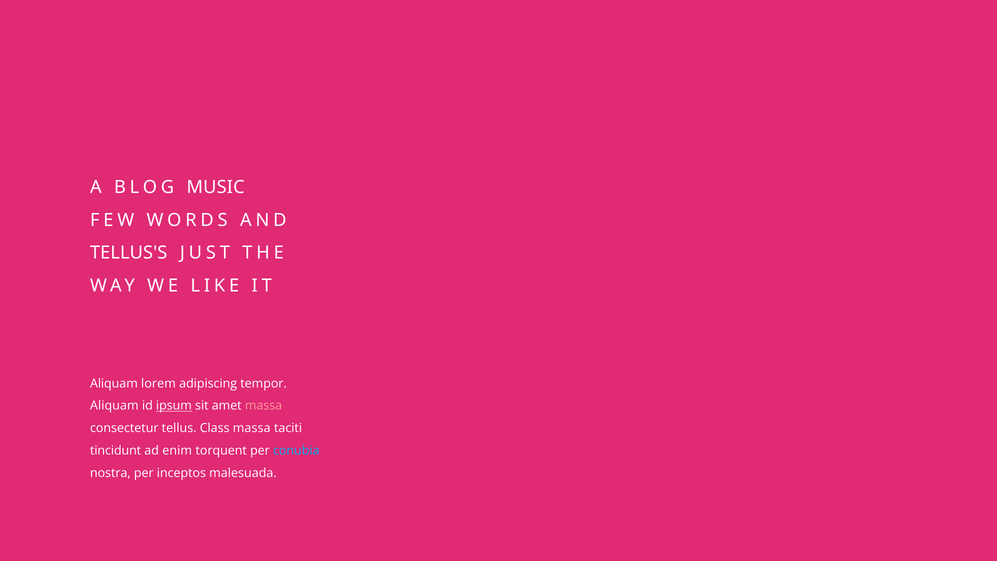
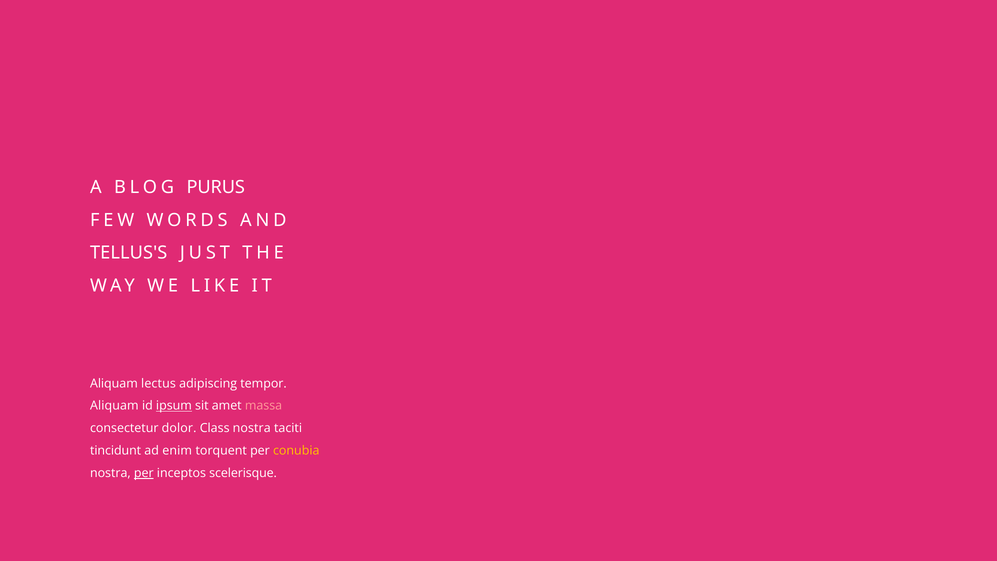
MUSIC: MUSIC -> PURUS (216, 187)
lorem: lorem -> lectus (158, 383)
tellus: tellus -> dolor (179, 428)
Class massa: massa -> nostra (252, 428)
conubia colour: light blue -> yellow (296, 451)
per underline: none -> present (144, 473)
malesuada: malesuada -> scelerisque (243, 473)
